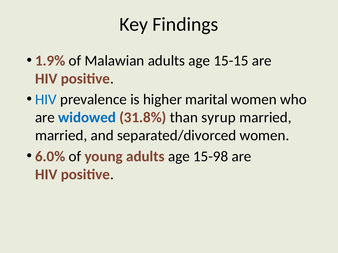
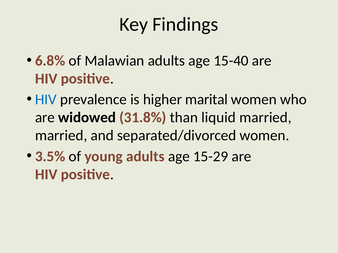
1.9%: 1.9% -> 6.8% (50, 61)
15-15: 15-15 -> 15-40 (231, 61)
widowed colour: blue -> black (87, 118)
syrup: syrup -> liquid (219, 118)
6.0%: 6.0% -> 3.5% (50, 157)
15-98: 15-98 -> 15-29 (211, 157)
